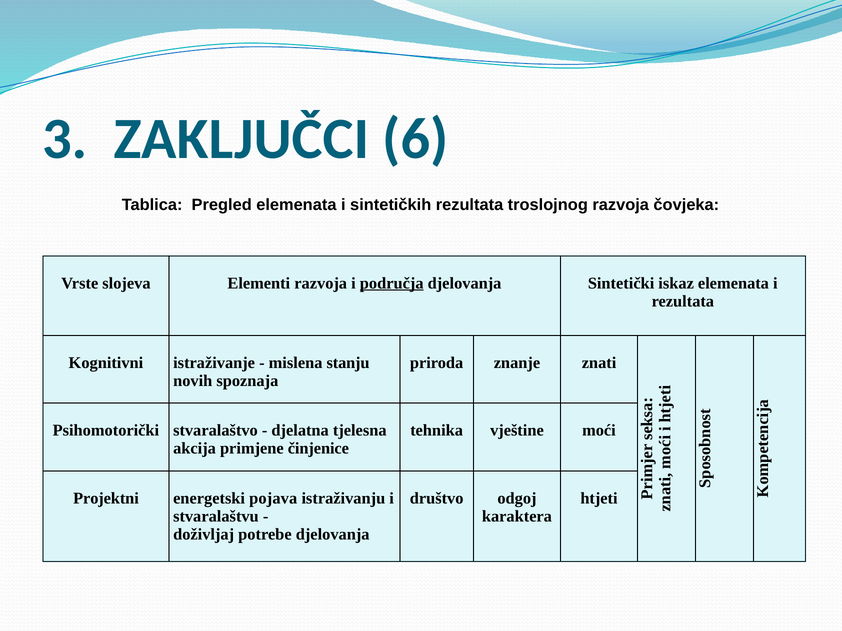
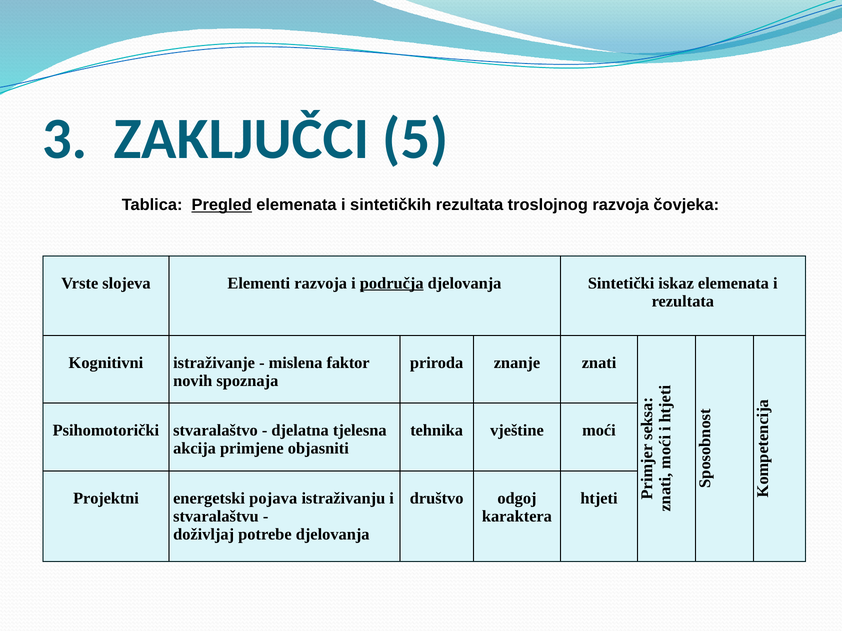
6: 6 -> 5 (415, 139)
Pregled underline: none -> present (222, 205)
stanju: stanju -> faktor (348, 363)
činjenice: činjenice -> objasniti (318, 449)
